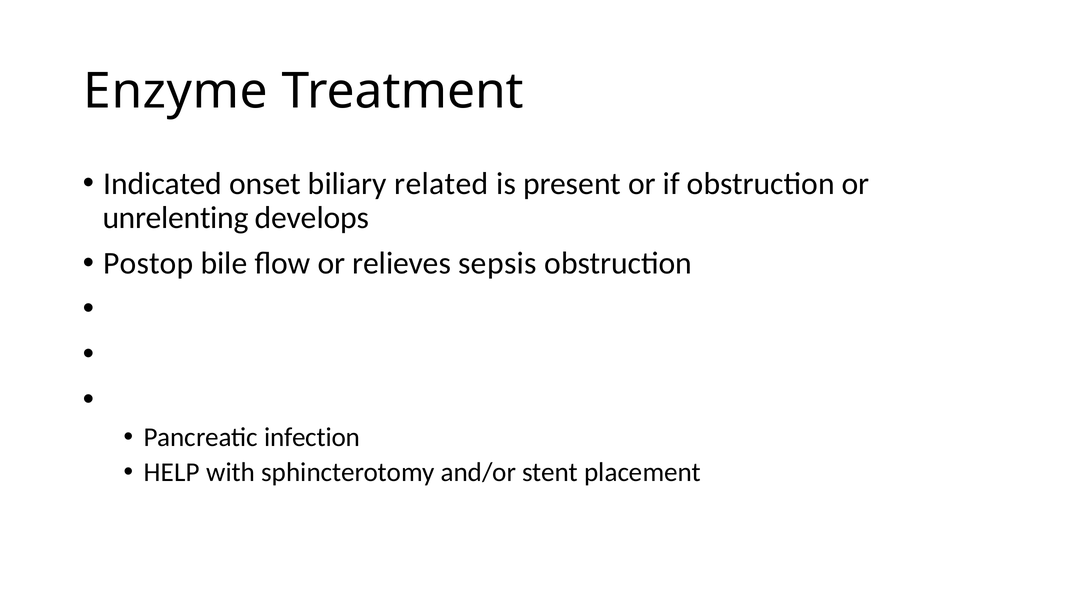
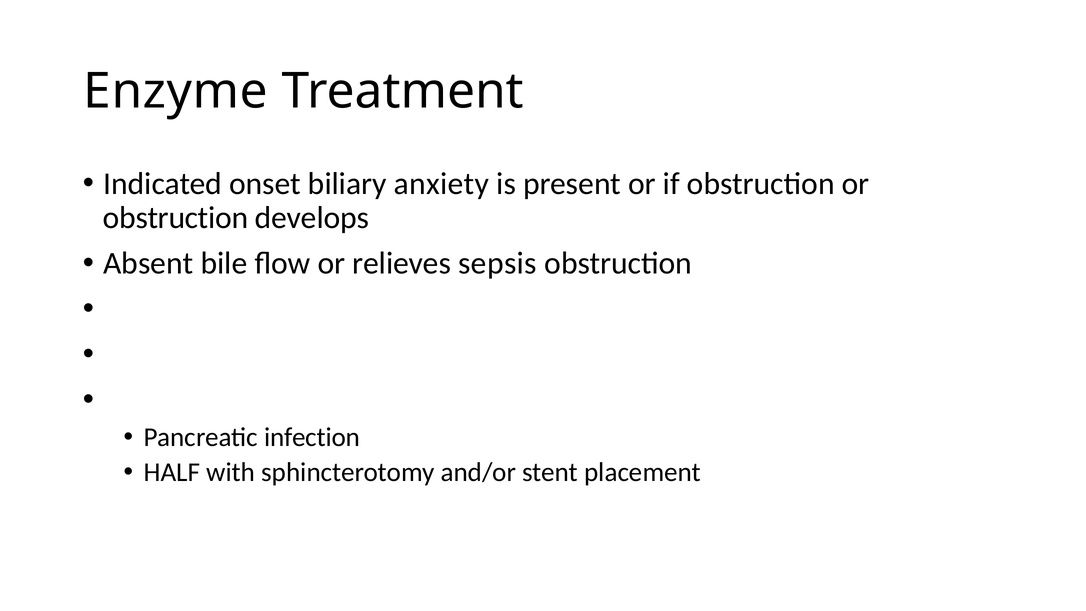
related: related -> anxiety (441, 184)
unrelenting: unrelenting -> obstruction (175, 218)
Postop: Postop -> Absent (148, 263)
HELP: HELP -> HALF (172, 472)
